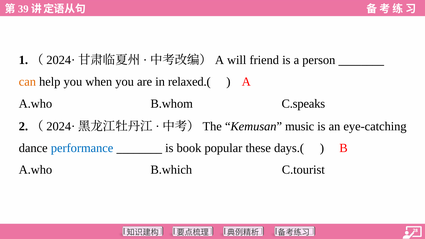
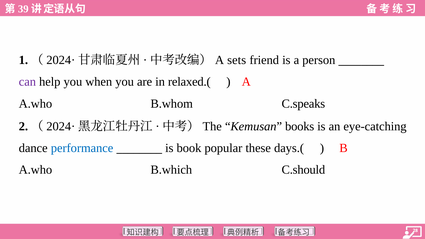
will: will -> sets (237, 60)
can colour: orange -> purple (27, 82)
music: music -> books (300, 126)
C.tourist: C.tourist -> C.should (303, 170)
